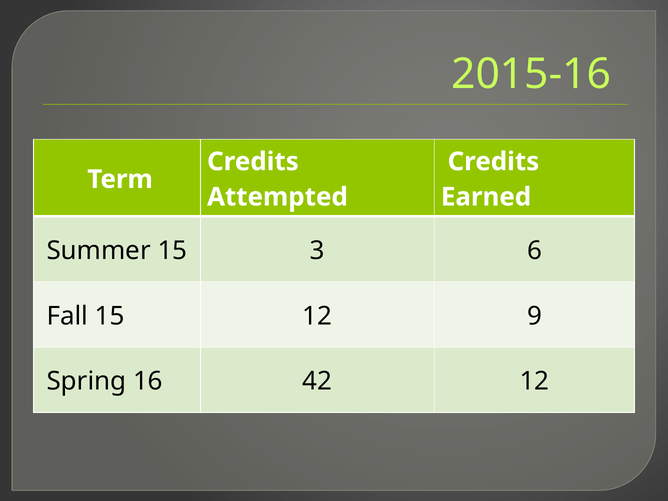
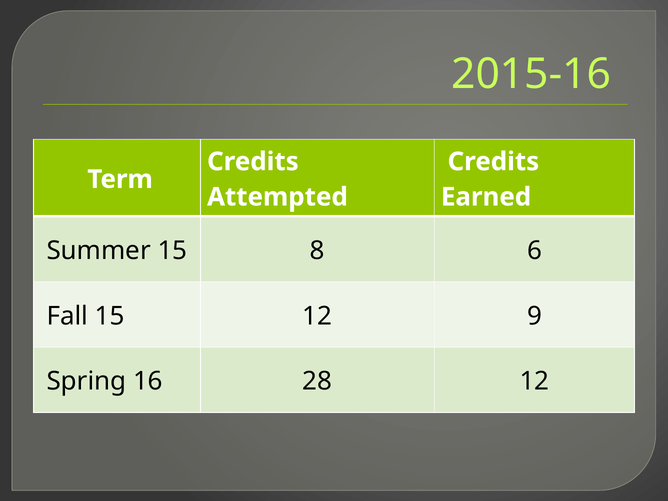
3: 3 -> 8 (317, 251)
42: 42 -> 28 (317, 381)
